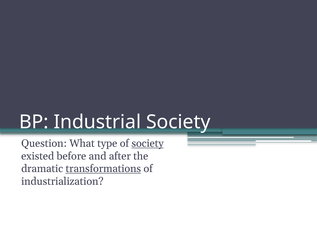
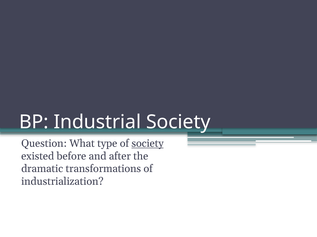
transformations underline: present -> none (103, 169)
